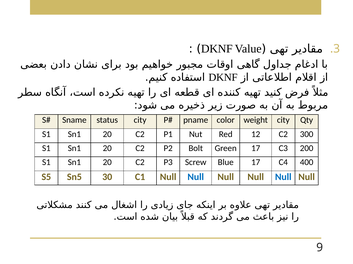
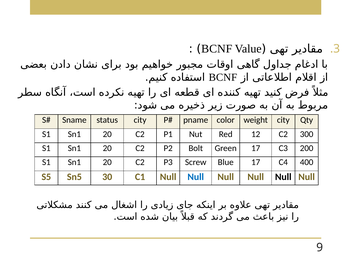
DKNF: DKNF -> BCNF (217, 49)
DKNF: DKNF -> BCNF (223, 77)
Null colour: blue -> black (283, 177)
